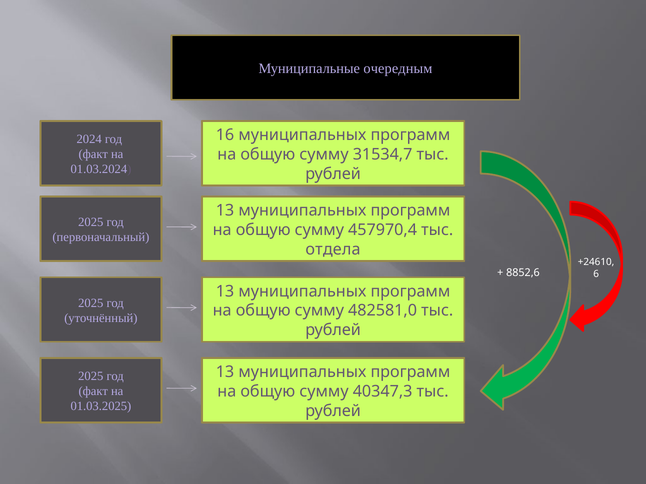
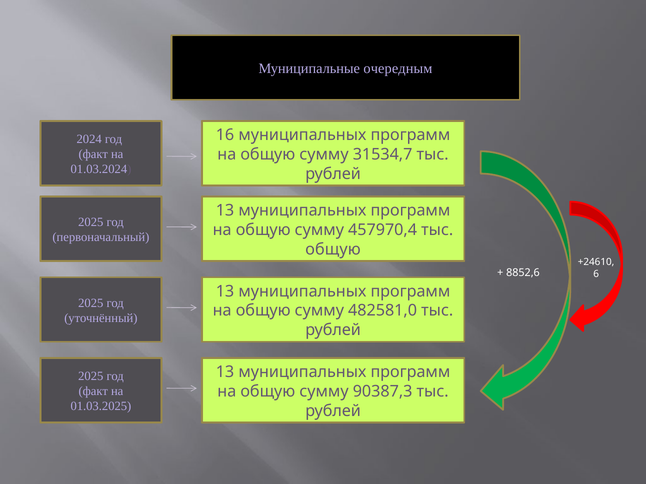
отдела: отдела -> общую (333, 250)
40347,3: 40347,3 -> 90387,3 (383, 392)
